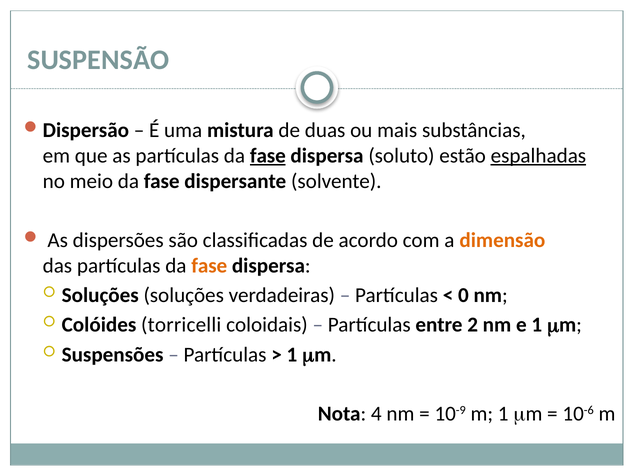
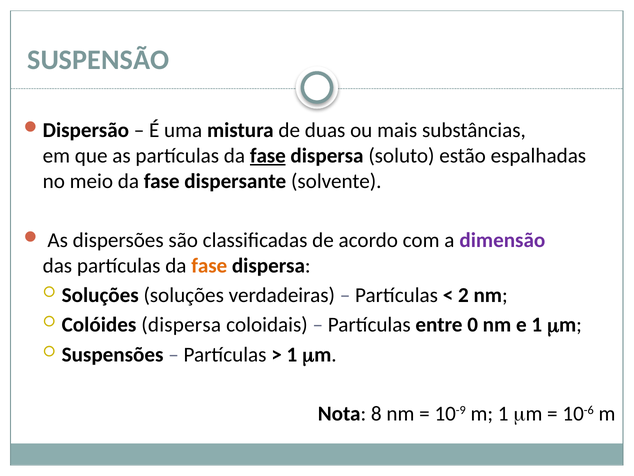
espalhadas underline: present -> none (538, 156)
dimensão colour: orange -> purple (502, 240)
0: 0 -> 2 (463, 295)
Colóides torricelli: torricelli -> dispersa (181, 325)
2: 2 -> 0 (473, 325)
4: 4 -> 8 (376, 413)
